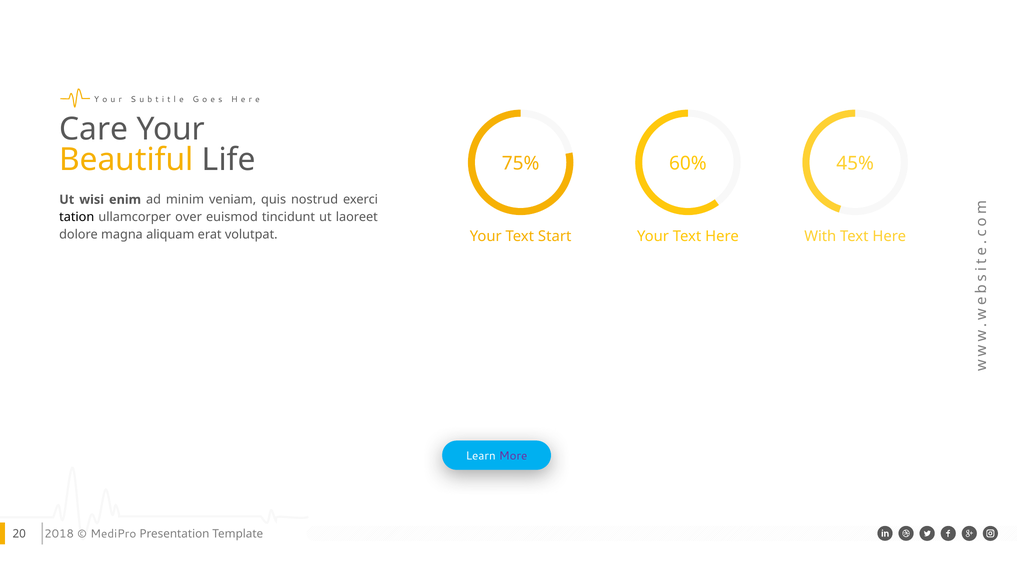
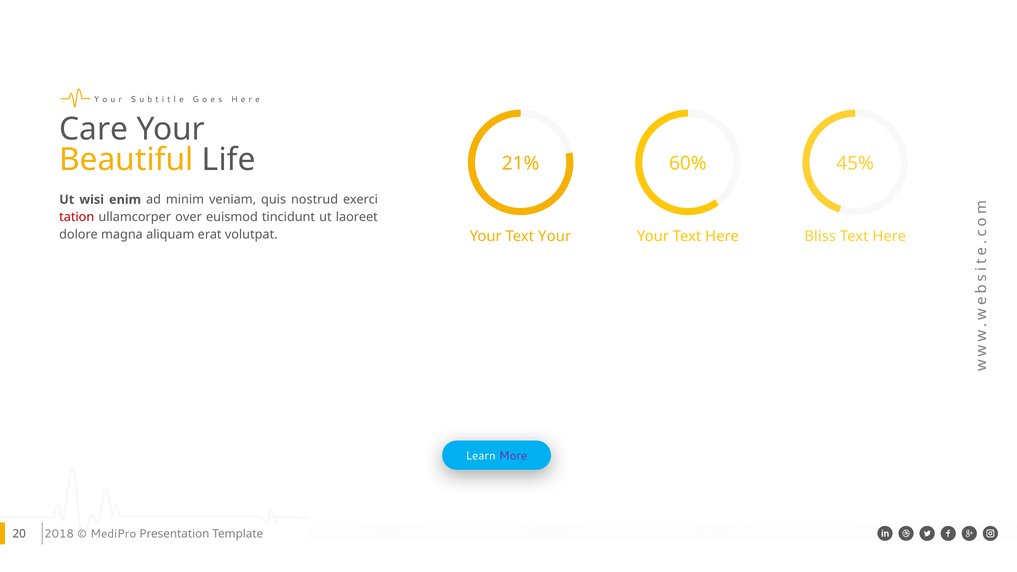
75%: 75% -> 21% (521, 164)
tation colour: black -> red (77, 217)
Text Start: Start -> Your (555, 236)
With: With -> Bliss (820, 236)
